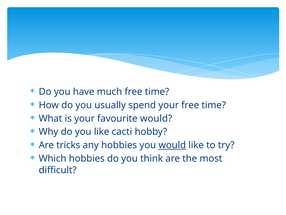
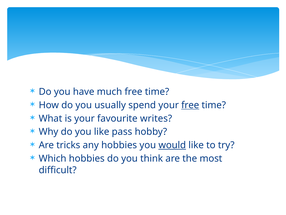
free underline: none -> present (190, 105)
favourite would: would -> writes (156, 118)
cacti: cacti -> pass (122, 132)
